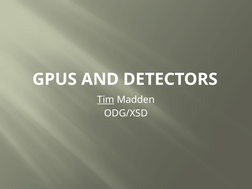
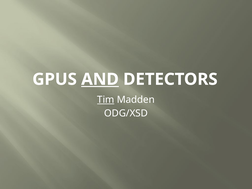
AND underline: none -> present (100, 79)
